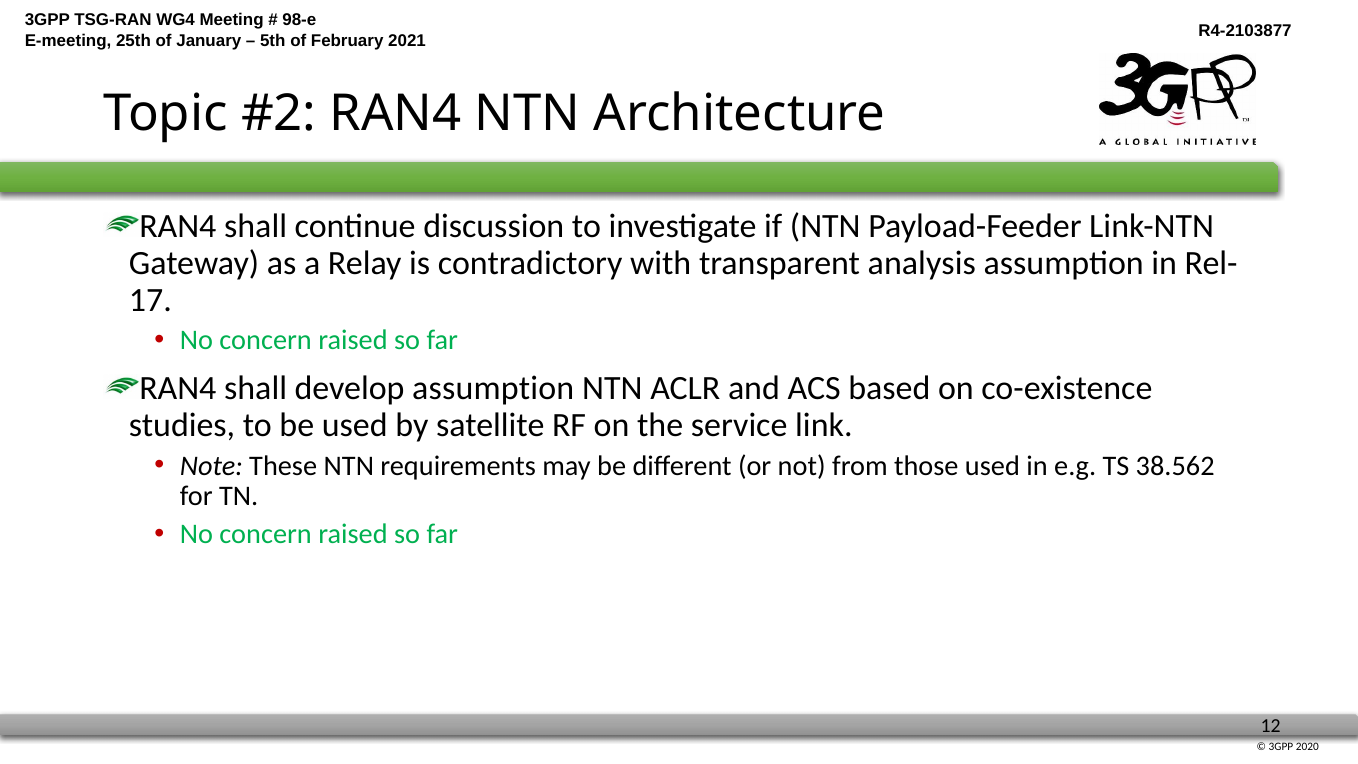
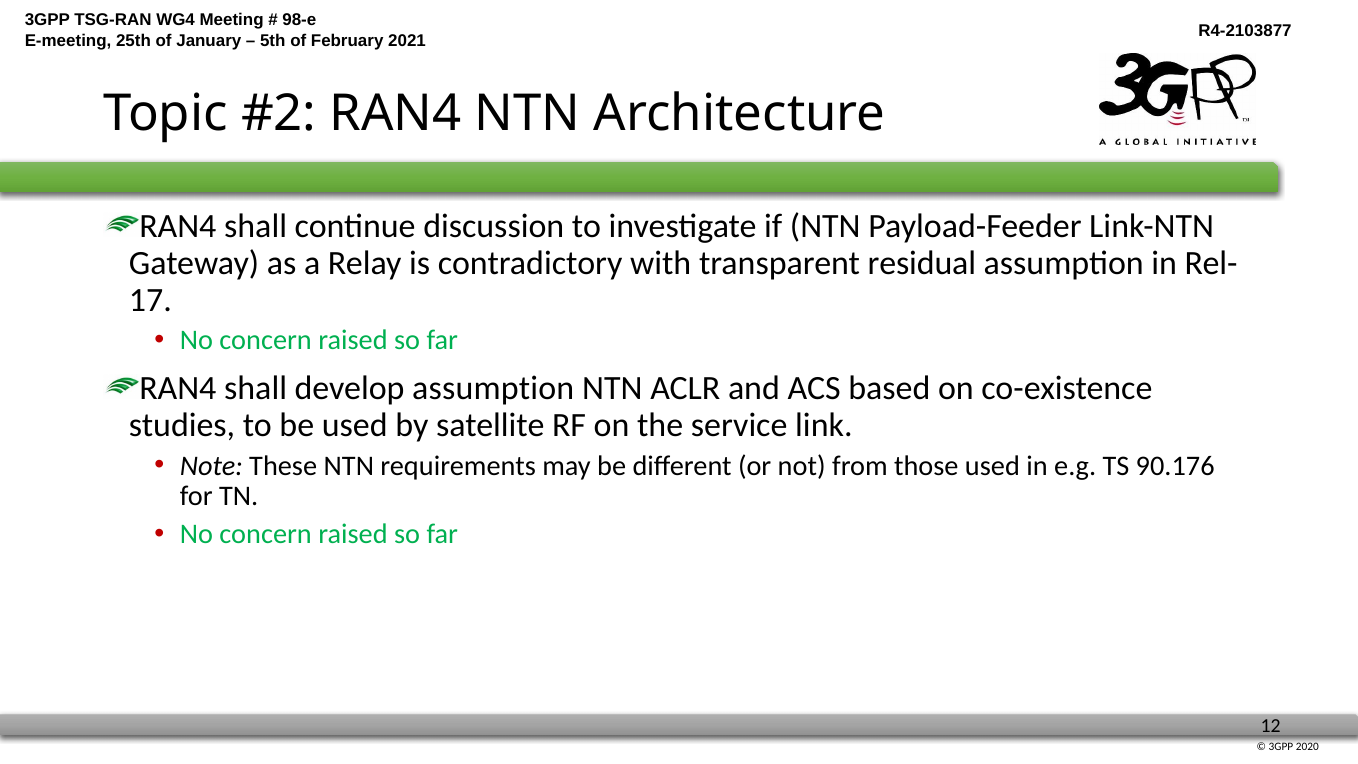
analysis: analysis -> residual (922, 263)
38.562: 38.562 -> 90.176 (1175, 466)
